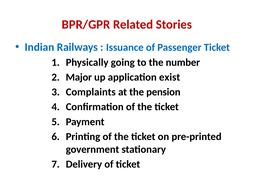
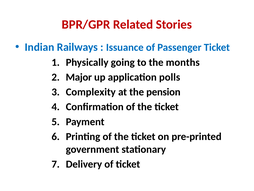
number: number -> months (183, 62)
exist: exist -> polls (170, 77)
Complaints: Complaints -> Complexity (91, 92)
